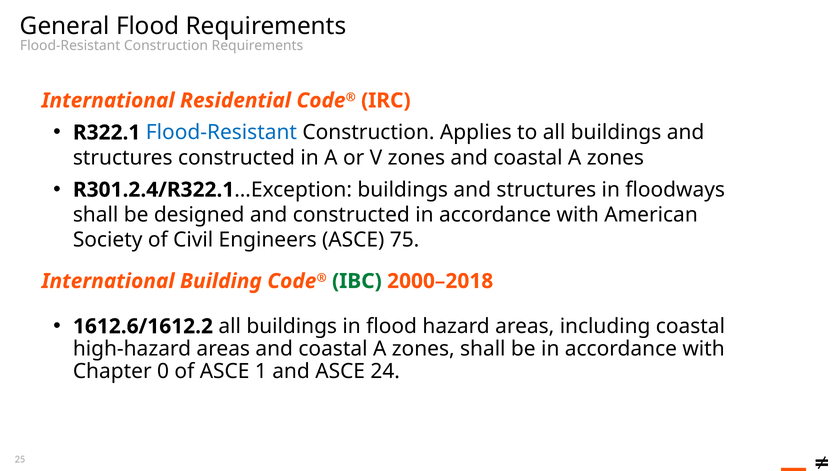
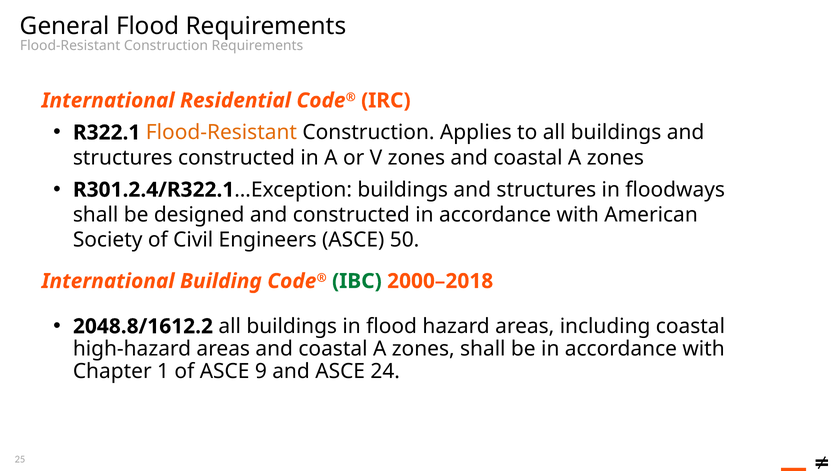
Flood-Resistant colour: blue -> orange (221, 133)
75: 75 -> 50 (405, 240)
1612.6/1612.2: 1612.6/1612.2 -> 2048.8/1612.2 (143, 326)
0: 0 -> 1 (163, 371)
1: 1 -> 9 (261, 371)
